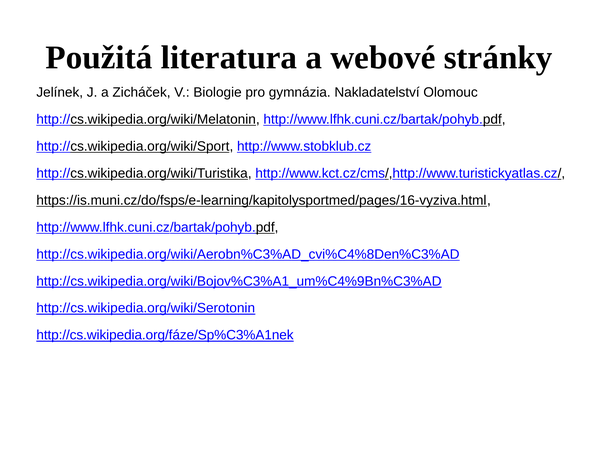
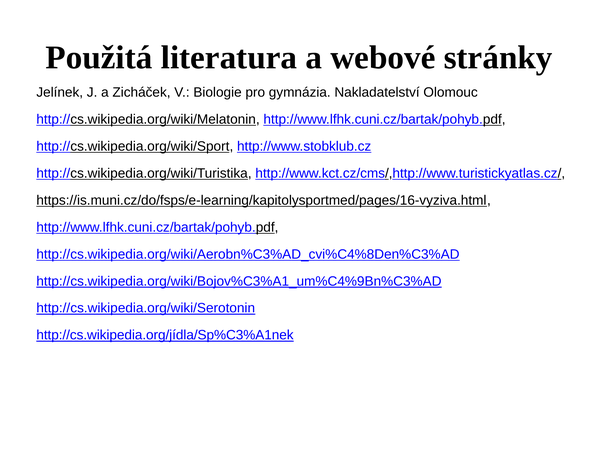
http://cs.wikipedia.org/fáze/Sp%C3%A1nek: http://cs.wikipedia.org/fáze/Sp%C3%A1nek -> http://cs.wikipedia.org/jídla/Sp%C3%A1nek (165, 335)
